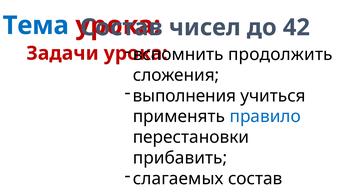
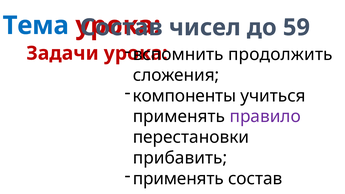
42: 42 -> 59 (296, 27)
выполнения: выполнения -> компоненты (184, 96)
правило colour: blue -> purple (265, 117)
слагаемых: слагаемых -> применять (178, 179)
